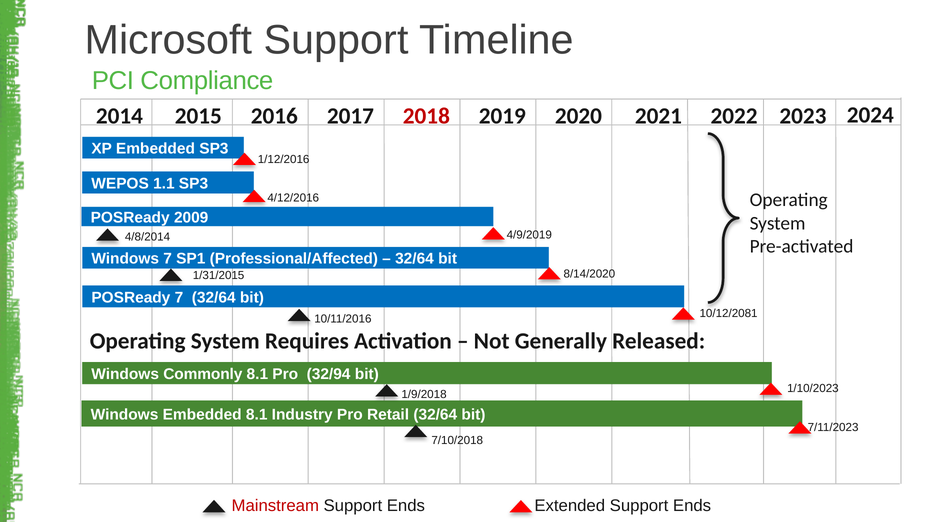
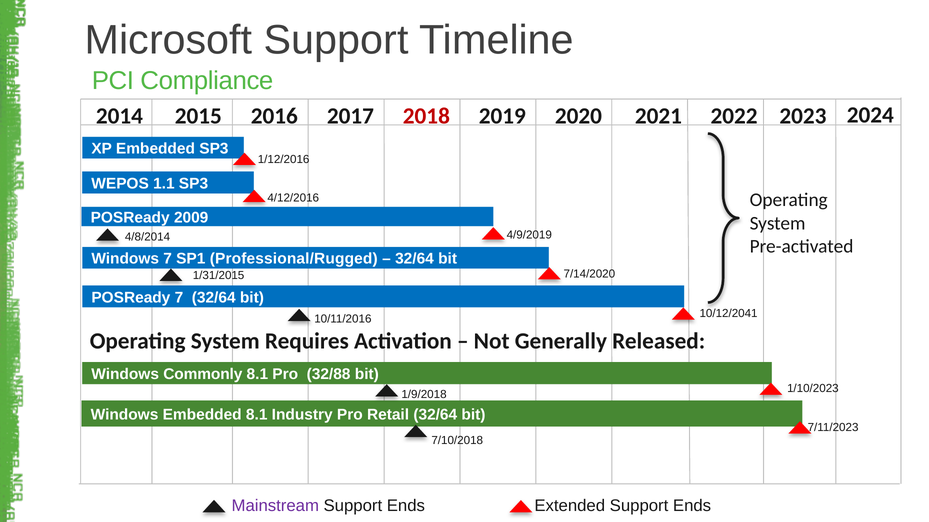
Professional/Affected: Professional/Affected -> Professional/Rugged (294, 259)
8/14/2020: 8/14/2020 -> 7/14/2020 (589, 274)
10/12/2081: 10/12/2081 -> 10/12/2041 (729, 314)
32/94: 32/94 -> 32/88 (329, 375)
Mainstream colour: red -> purple (275, 506)
